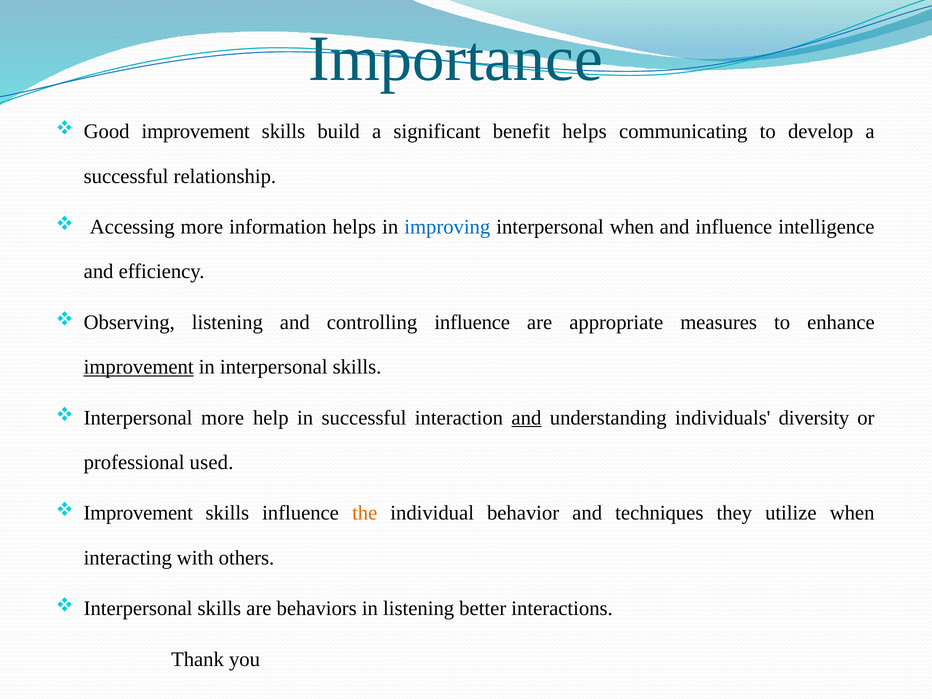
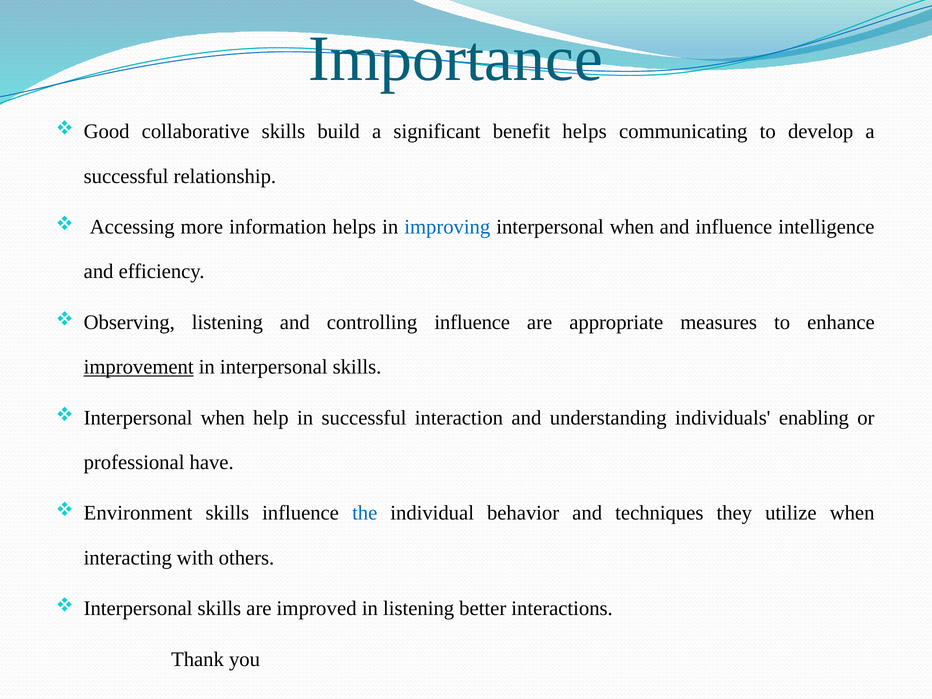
Good improvement: improvement -> collaborative (196, 132)
more: more -> when (223, 418)
and underline: present -> none (526, 418)
diversity: diversity -> enabling (814, 418)
used: used -> have (212, 462)
Improvement: Improvement -> Environment (138, 513)
the colour: orange -> blue (365, 513)
behaviors: behaviors -> improved (317, 609)
